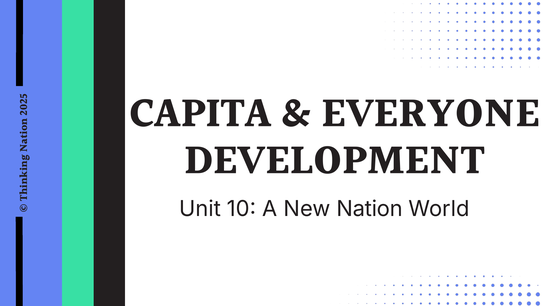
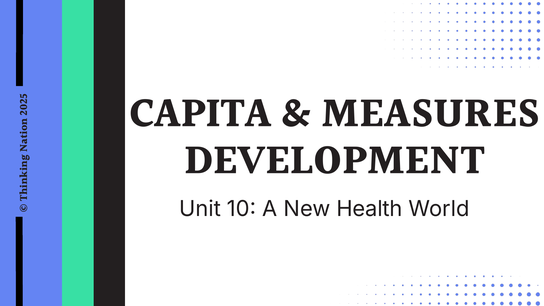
EVERYONE: EVERYONE -> MEASURES (431, 115)
Nation: Nation -> Health (370, 209)
